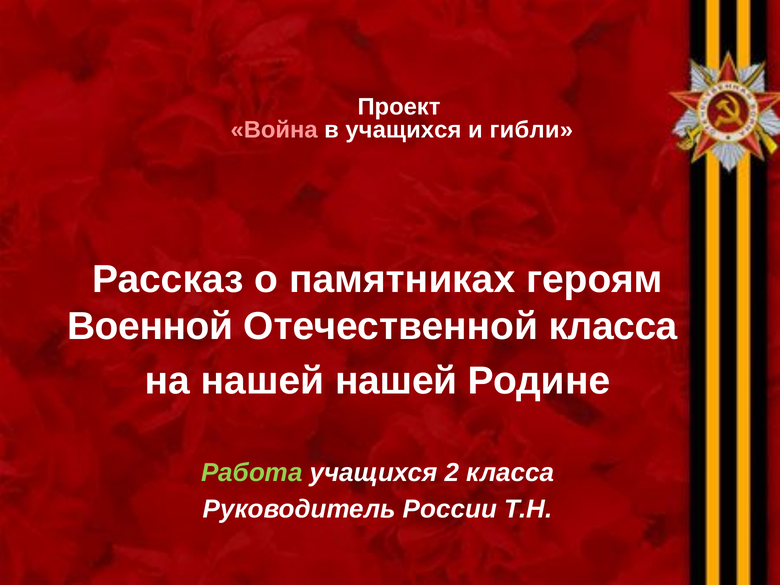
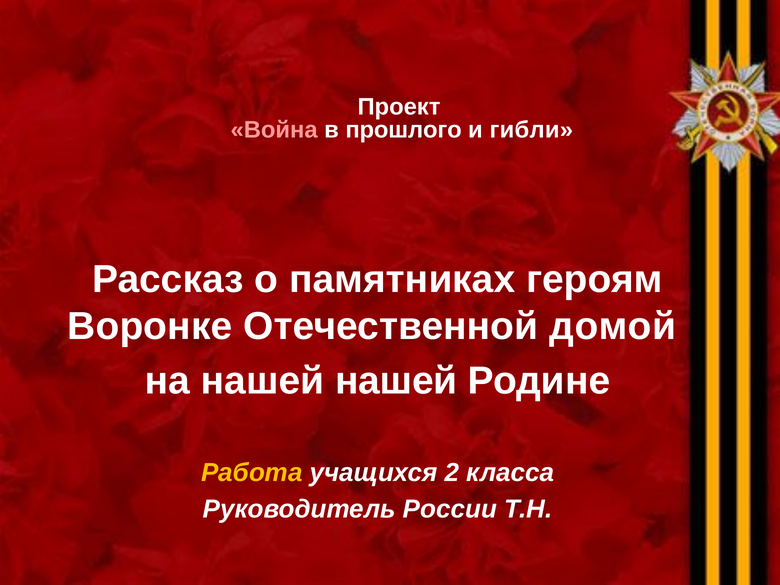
в учащихся: учащихся -> прошлого (404, 130)
Военной: Военной -> Воронке (150, 326)
Отечественной класса: класса -> домой (613, 326)
Работа colour: light green -> yellow (252, 473)
